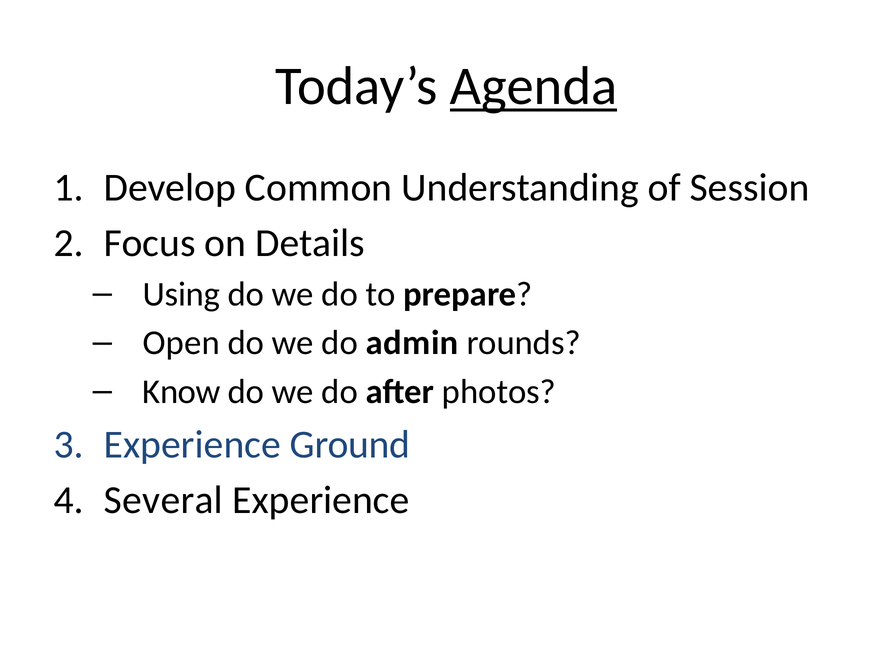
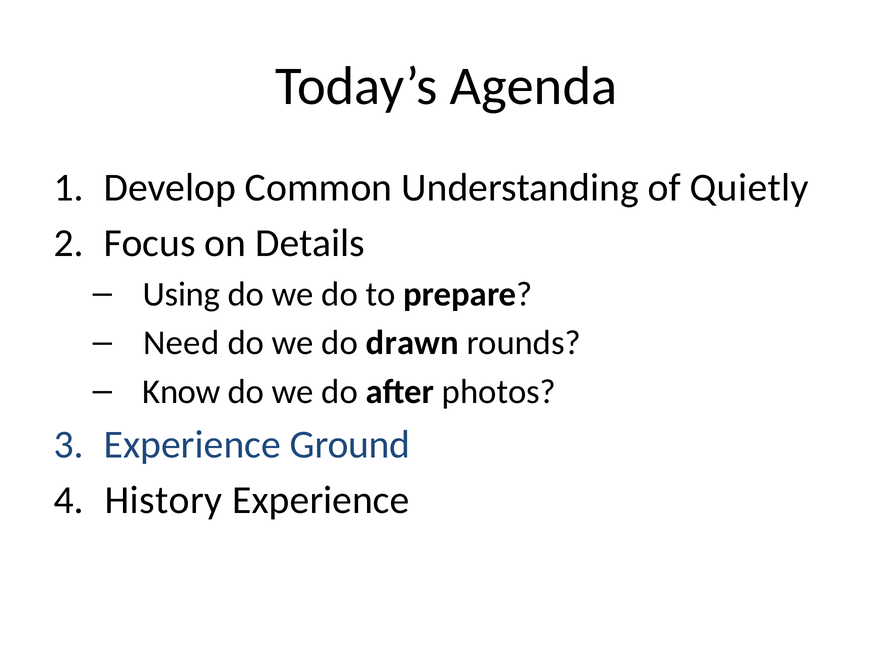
Agenda underline: present -> none (534, 86)
Session: Session -> Quietly (749, 187)
Open: Open -> Need (181, 343)
admin: admin -> drawn (412, 343)
Several: Several -> History (163, 500)
